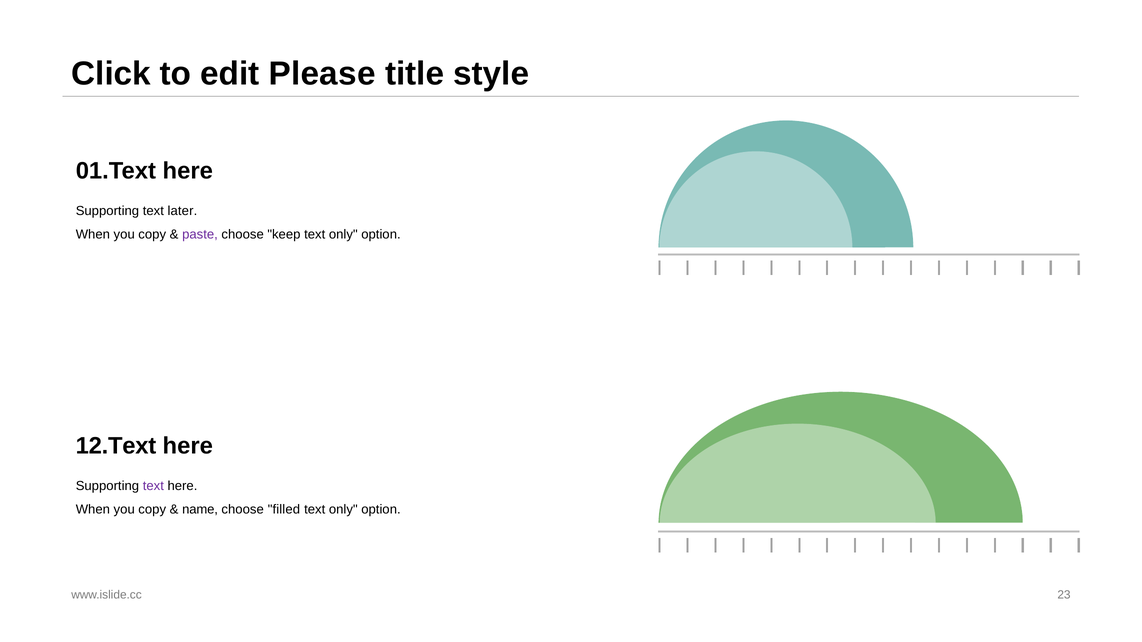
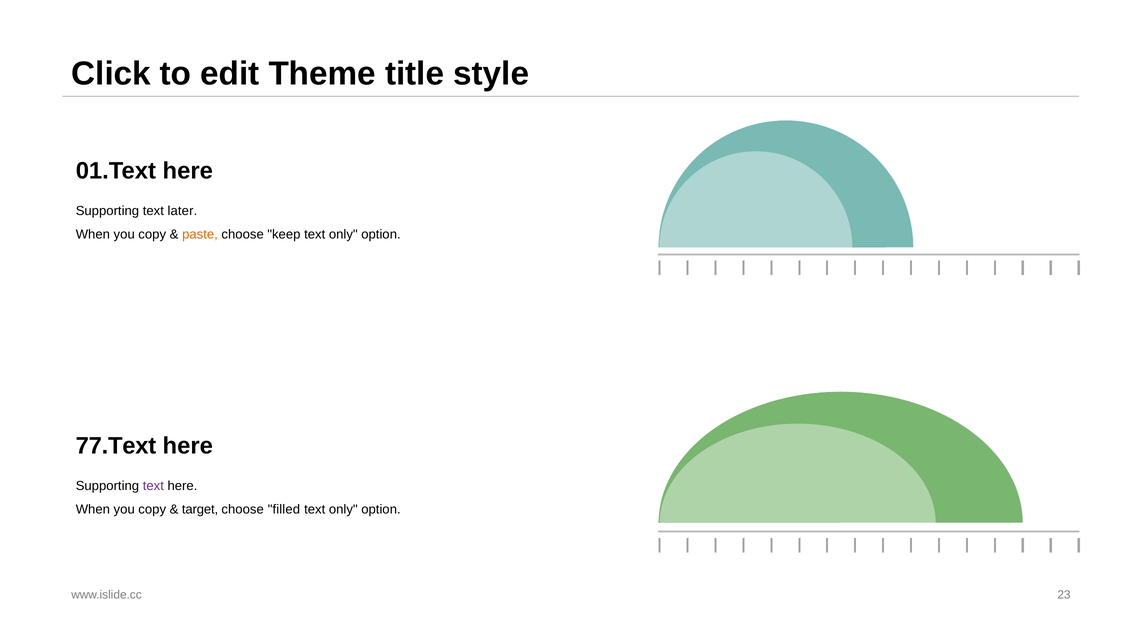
Please: Please -> Theme (322, 74)
paste colour: purple -> orange (200, 234)
12.Text: 12.Text -> 77.Text (116, 446)
name: name -> target (200, 510)
